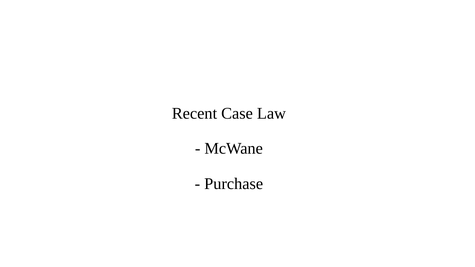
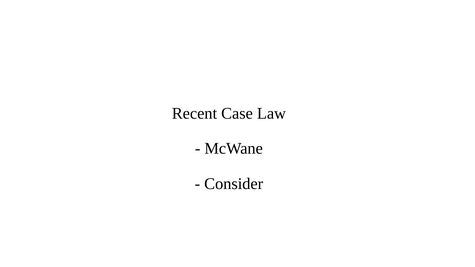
Purchase: Purchase -> Consider (234, 184)
